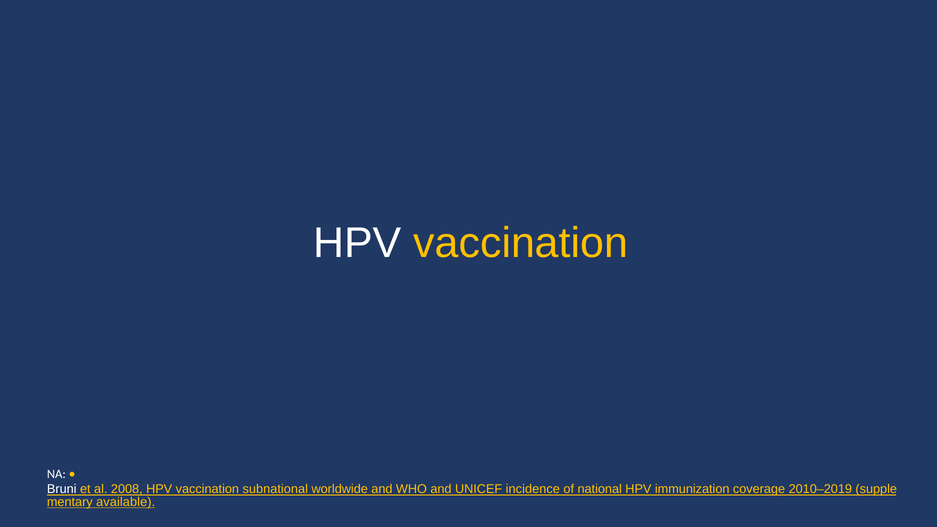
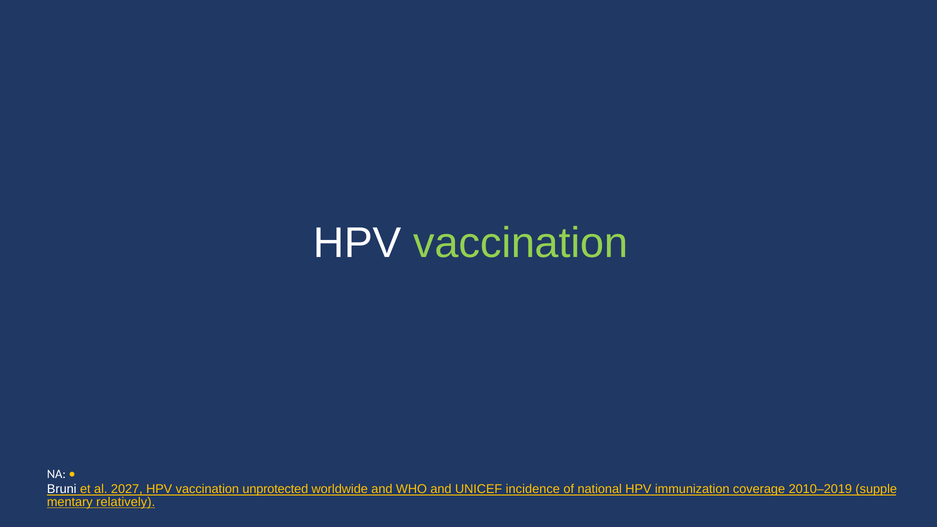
vaccination colour: yellow -> light green (521, 243)
2008: 2008 -> 2027 (127, 489)
subnational: subnational -> unprotected (275, 489)
available: available -> relatively (126, 502)
